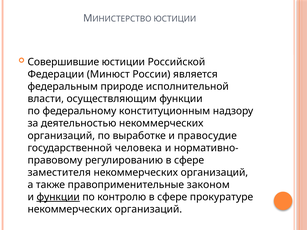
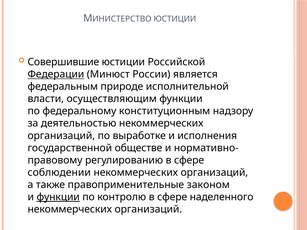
Федерации underline: none -> present (56, 74)
правосудие: правосудие -> исполнения (207, 136)
человека: человека -> обществе (139, 148)
заместителя: заместителя -> соблюдении (59, 173)
прокуратуре: прокуратуре -> наделенного (222, 197)
